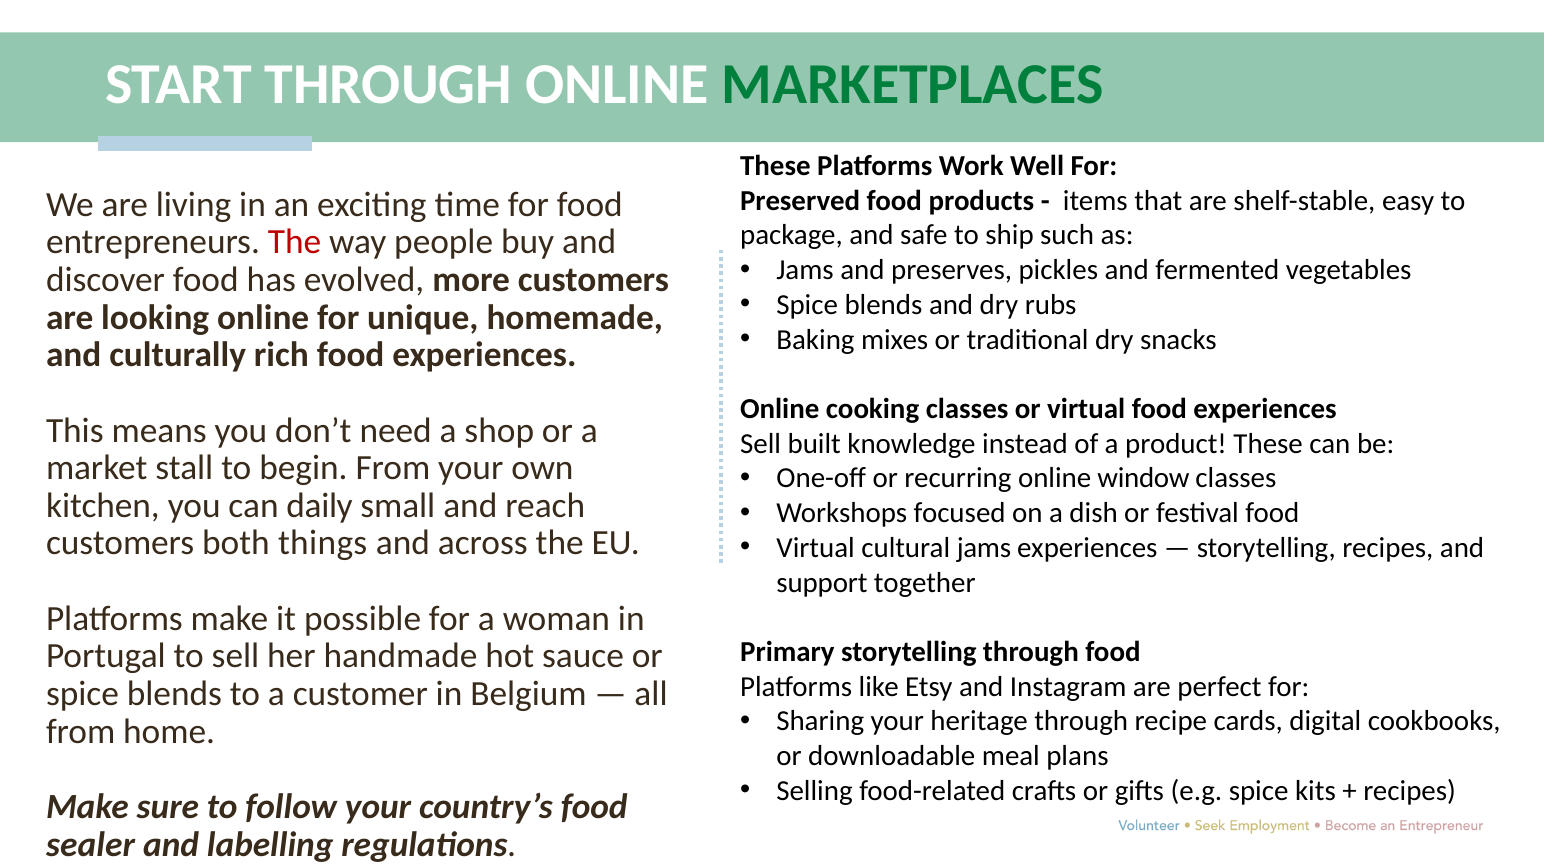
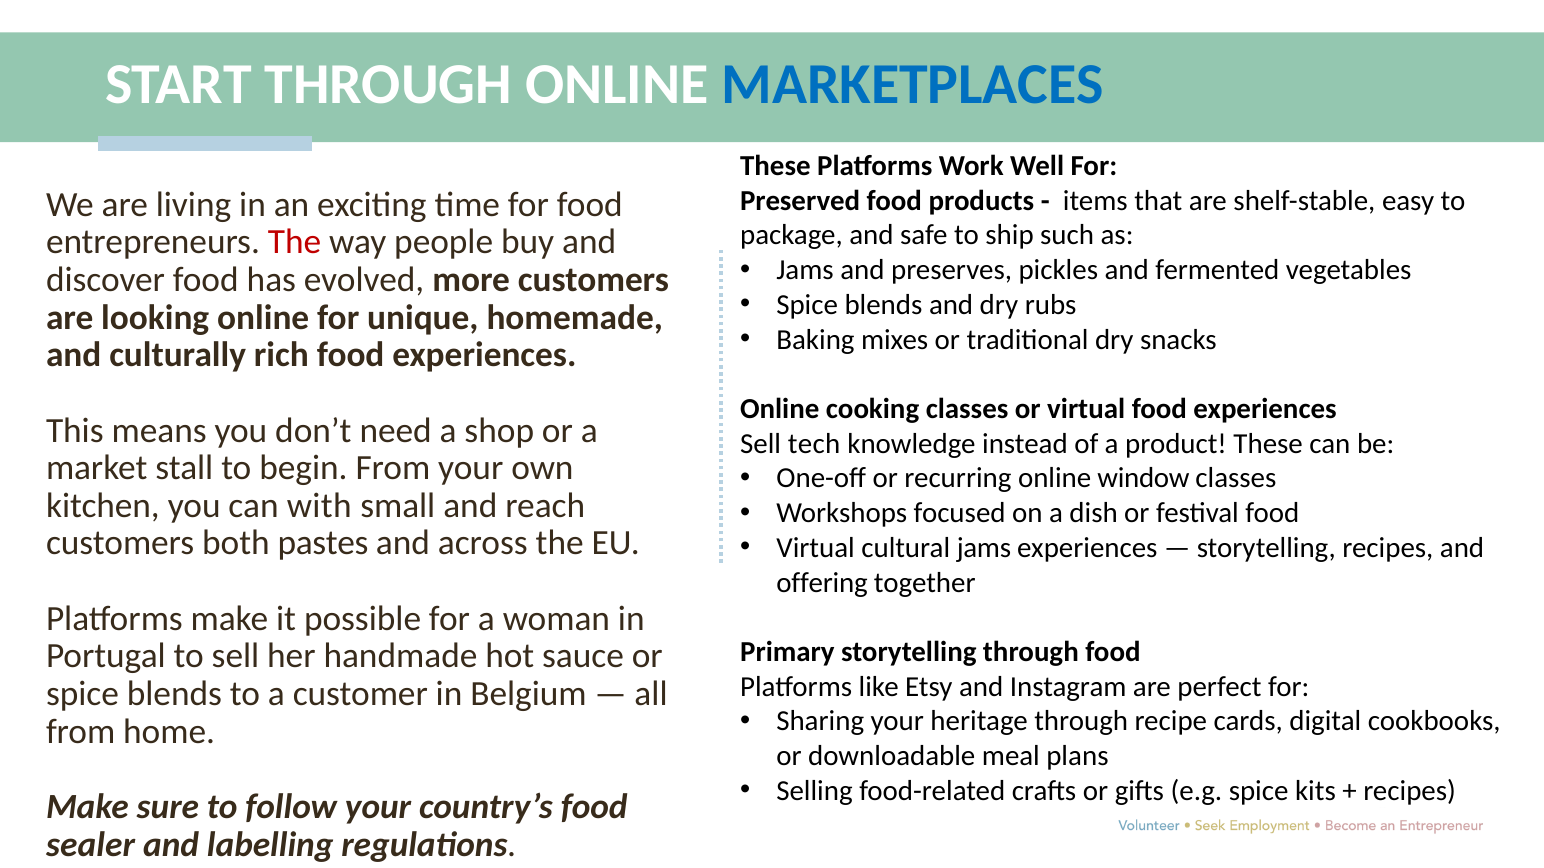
MARKETPLACES colour: green -> blue (913, 85)
built: built -> tech (814, 444)
daily: daily -> with (319, 506)
things: things -> pastes (323, 544)
support: support -> offering (822, 583)
